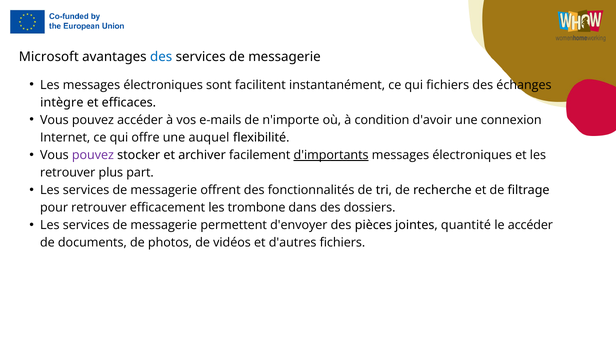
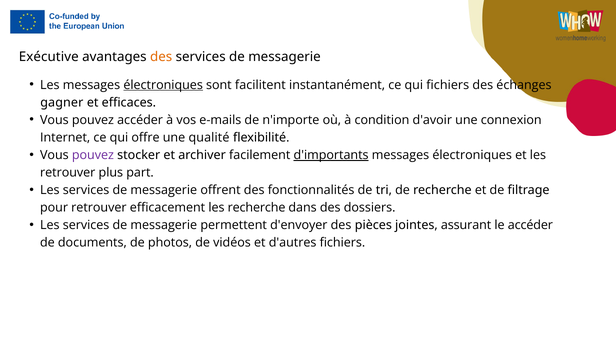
Microsoft: Microsoft -> Exécutive (49, 57)
des colour: blue -> orange (161, 57)
électroniques underline: none -> present (163, 85)
intègre: intègre -> gagner (62, 102)
auquel: auquel -> qualité (209, 137)
les trombone: trombone -> recherche (257, 207)
quantité: quantité -> assurant (466, 225)
